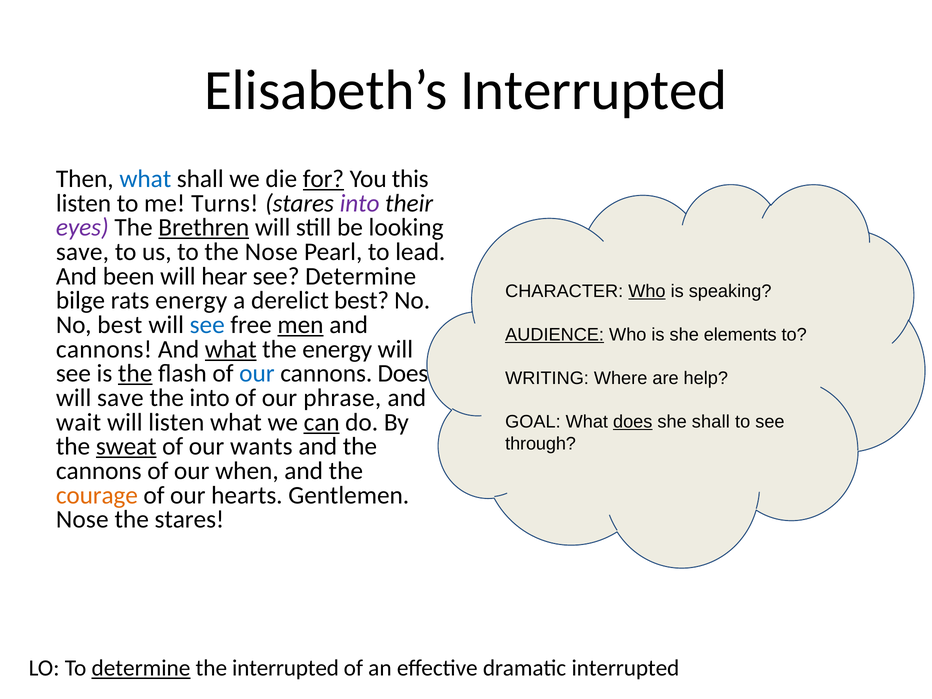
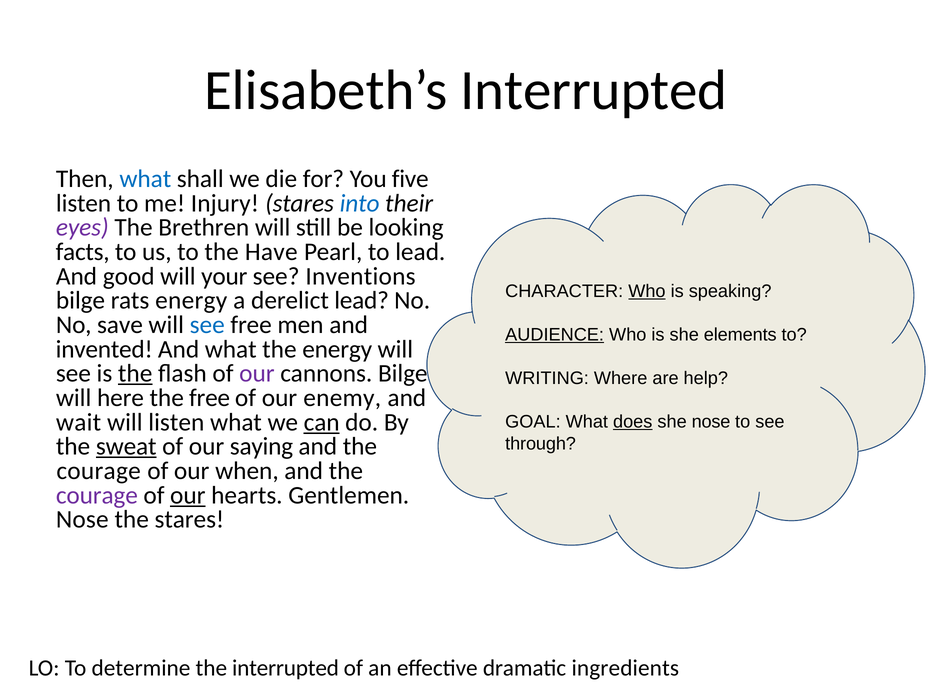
for underline: present -> none (323, 179)
this: this -> five (410, 179)
Turns: Turns -> Injury (225, 203)
into colour: purple -> blue (360, 203)
Brethren underline: present -> none (204, 228)
save: save -> facts (83, 252)
the Nose: Nose -> Have (271, 252)
been: been -> good (129, 276)
hear: hear -> your (224, 276)
see Determine: Determine -> Inventions (361, 276)
derelict best: best -> lead (362, 301)
No best: best -> save (120, 325)
men underline: present -> none (300, 325)
cannons: cannons -> invented (104, 349)
what underline: present -> none (231, 349)
our colour: blue -> purple (257, 373)
cannons Does: Does -> Bilge (403, 373)
will save: save -> here (120, 398)
the into: into -> free (210, 398)
phrase: phrase -> enemy (342, 398)
she shall: shall -> nose (711, 422)
wants: wants -> saying (262, 446)
cannons: cannons -> courage (99, 471)
courage colour: orange -> purple (97, 495)
our underline: none -> present (188, 495)
determine underline: present -> none (141, 668)
dramatic interrupted: interrupted -> ingredients (625, 668)
